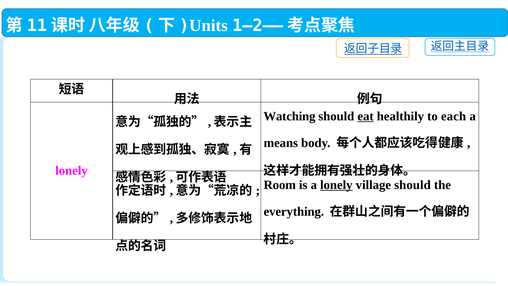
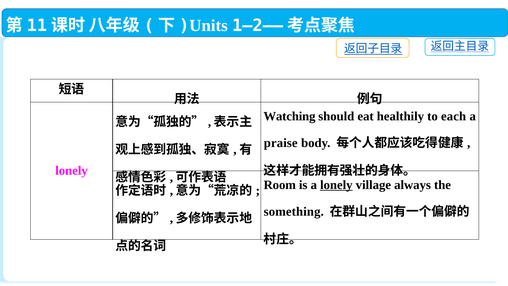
eat underline: present -> none (366, 116)
means: means -> praise (281, 143)
village should: should -> always (413, 185)
everything: everything -> something (294, 211)
